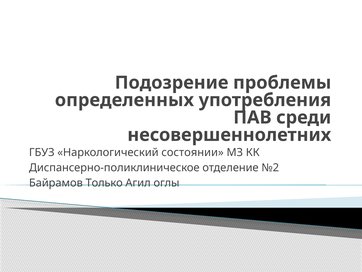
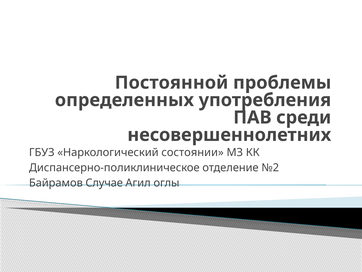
Подозрение: Подозрение -> Постоянной (172, 83)
Только: Только -> Случае (104, 183)
